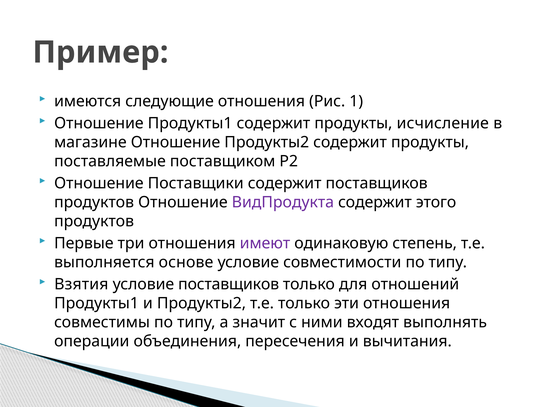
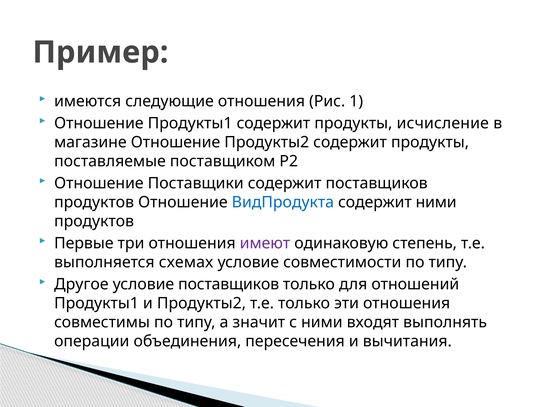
ВидПродукта colour: purple -> blue (283, 202)
содержит этого: этого -> ними (436, 202)
основе: основе -> схемах (186, 262)
Взятия: Взятия -> Другое (81, 284)
